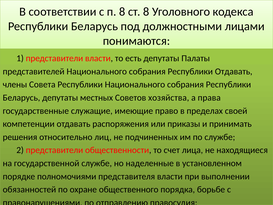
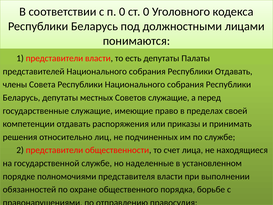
п 8: 8 -> 0 (122, 12)
ст 8: 8 -> 0 (146, 12)
Советов хозяйства: хозяйства -> служащие (169, 98)
права: права -> перед (209, 98)
